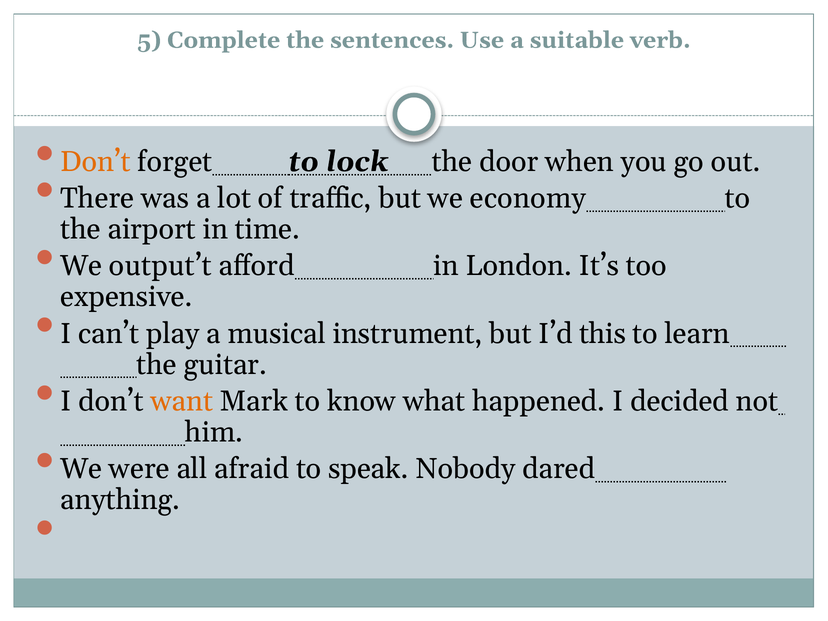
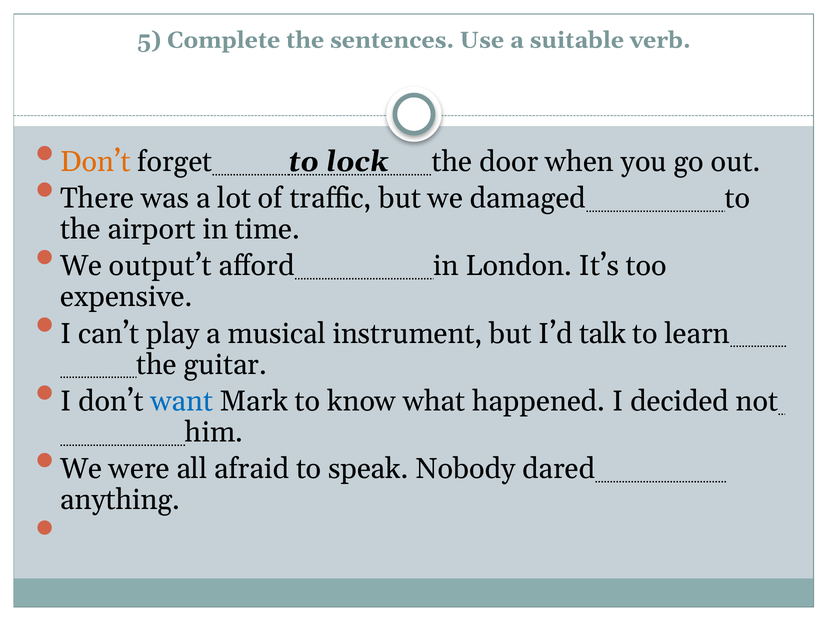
economy: economy -> damaged (528, 198)
this: this -> talk (603, 334)
want colour: orange -> blue (182, 401)
